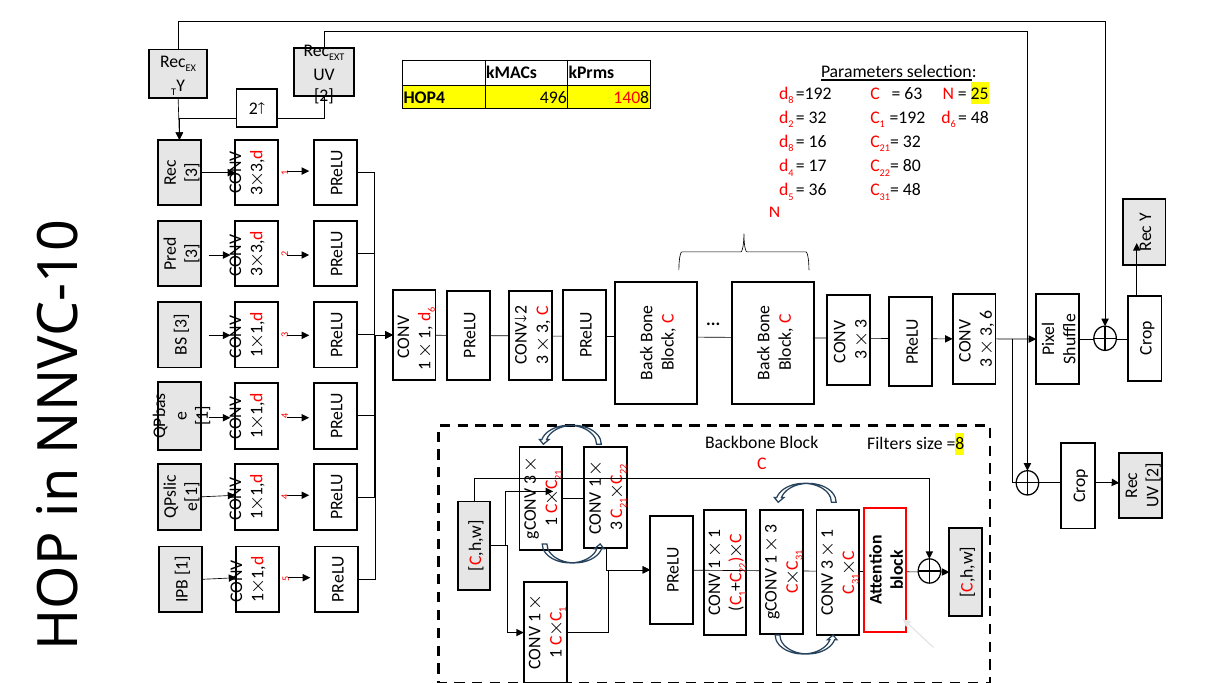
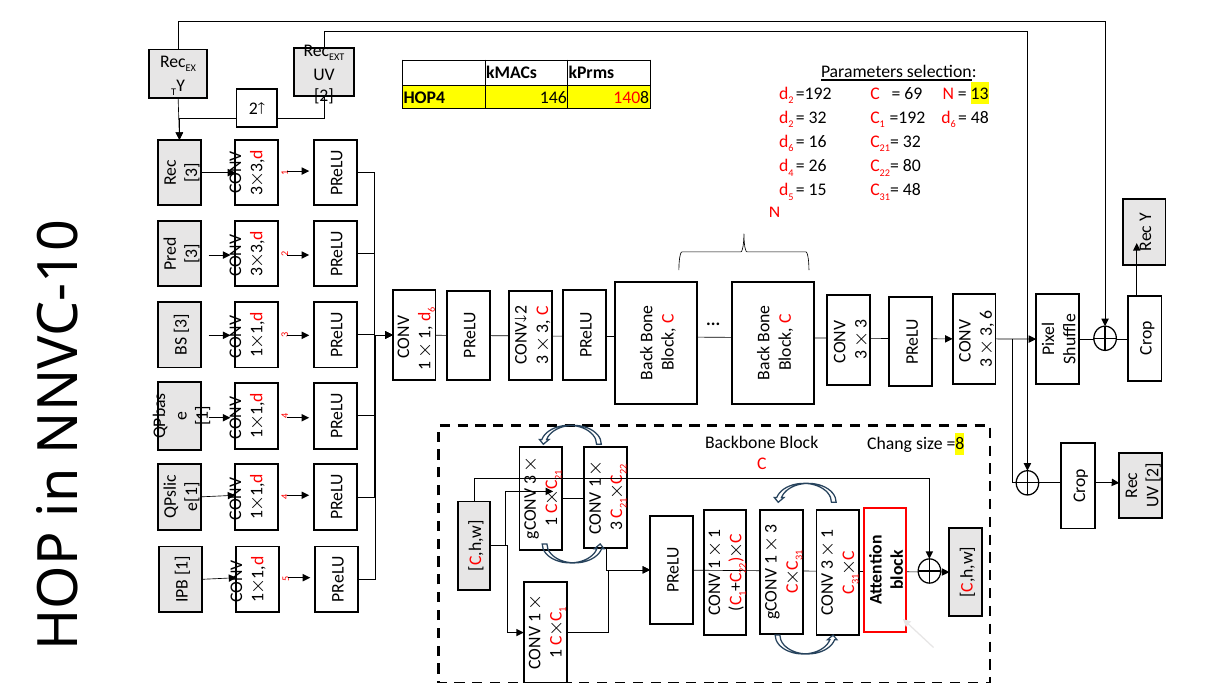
8: 8 -> 2 (791, 100)
63: 63 -> 69 (913, 93)
25: 25 -> 13 (980, 93)
496: 496 -> 146 (553, 98)
8: 8 -> 6 (791, 149)
17: 17 -> 26 (818, 166)
36: 36 -> 15 (818, 190)
Filters: Filters -> Chang (890, 444)
